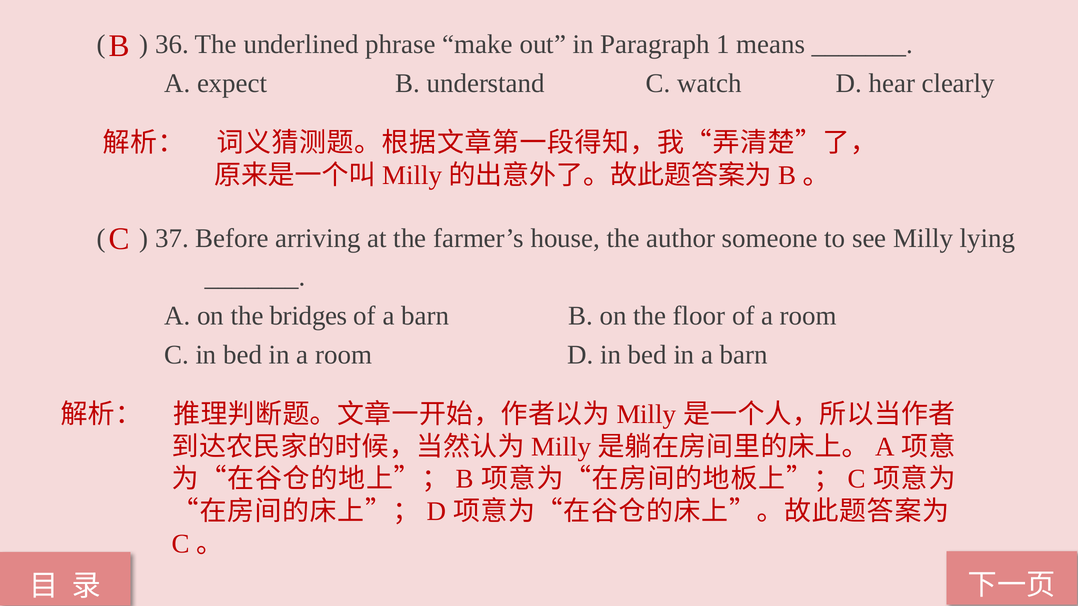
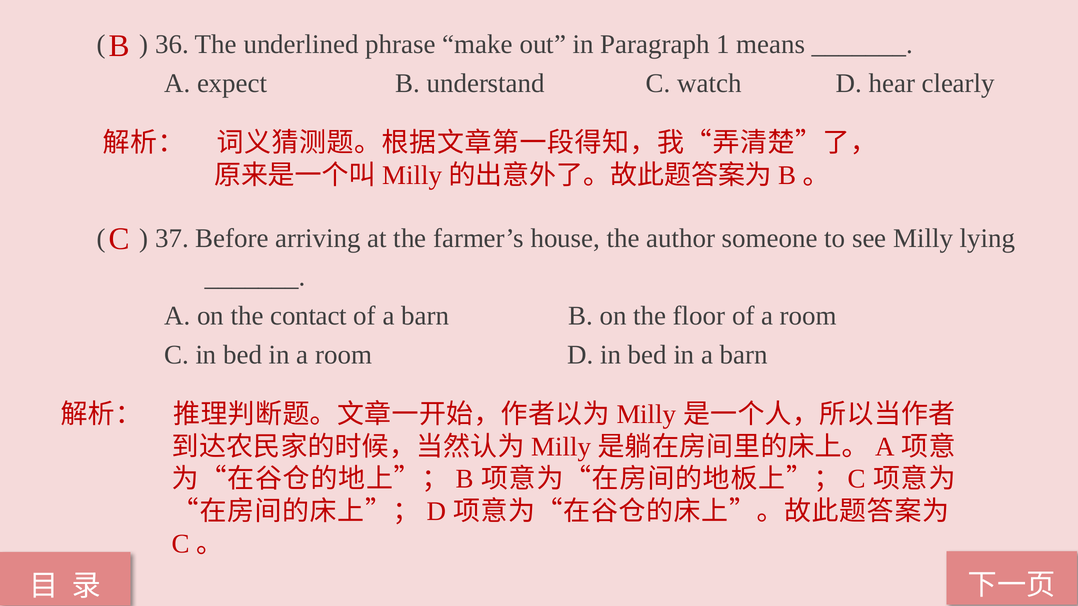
bridges: bridges -> contact (309, 316)
